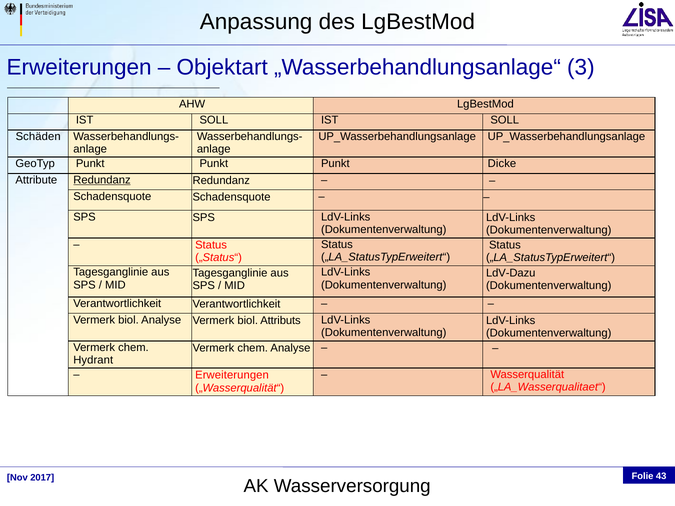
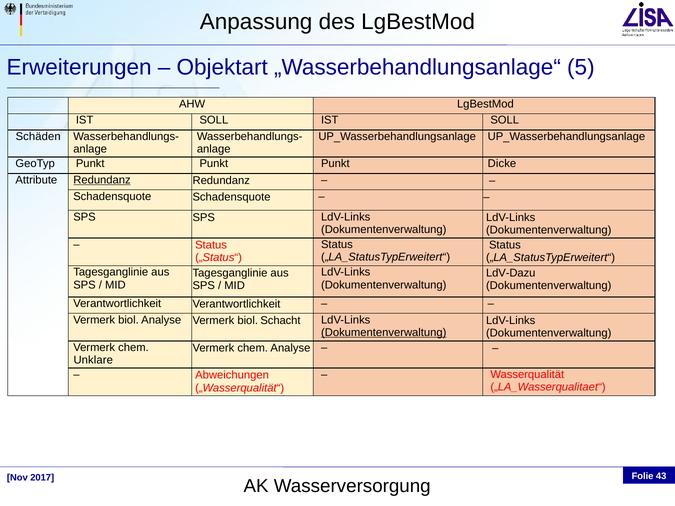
3: 3 -> 5 (581, 67)
Attributs: Attributs -> Schacht (280, 321)
Dokumentenverwaltung underline: none -> present (384, 333)
Hydrant: Hydrant -> Unklare (93, 360)
Erweiterungen: Erweiterungen -> Abweichungen (232, 375)
